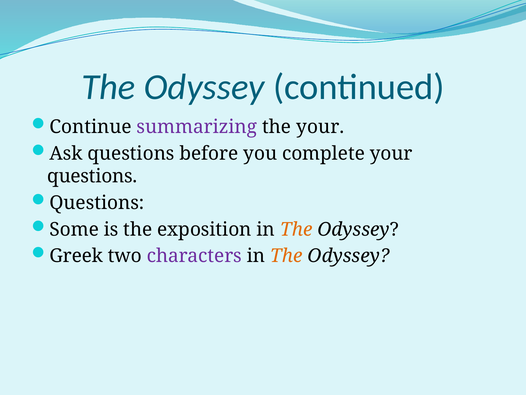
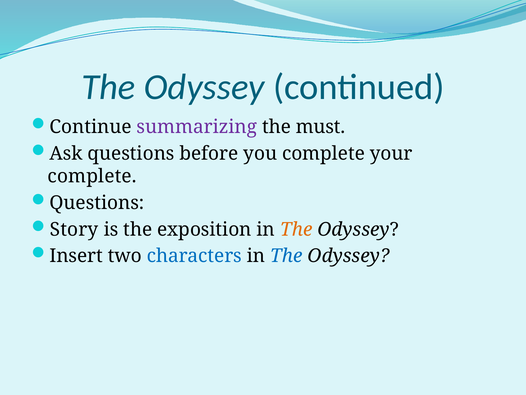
the your: your -> must (321, 127)
questions: questions -> complete (92, 176)
Some: Some -> Story (74, 229)
Greek: Greek -> Insert (76, 256)
characters colour: purple -> blue (194, 256)
The colour: orange -> blue (286, 256)
